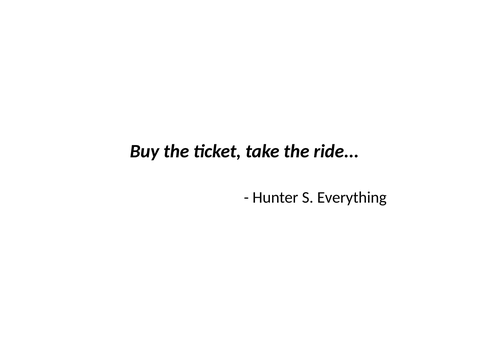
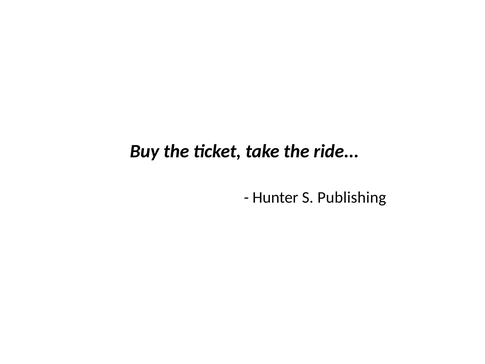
Everything: Everything -> Publishing (352, 197)
